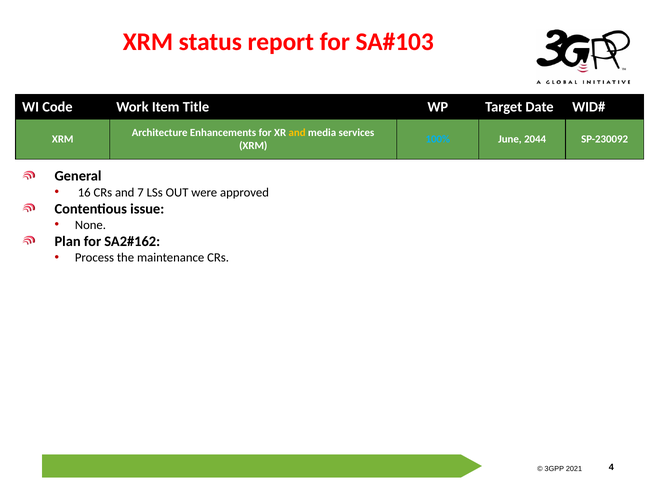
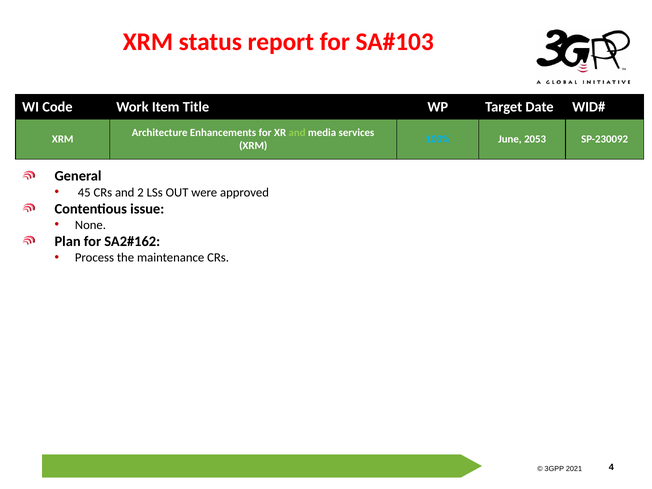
and colour: yellow -> light green (297, 133)
2044: 2044 -> 2053 (535, 139)
16: 16 -> 45 (84, 192)
7: 7 -> 2 (141, 192)
